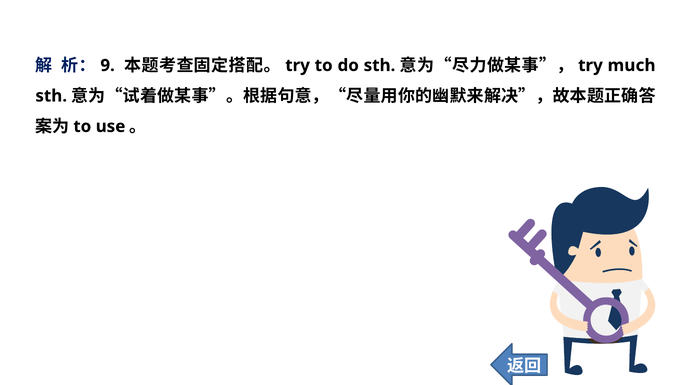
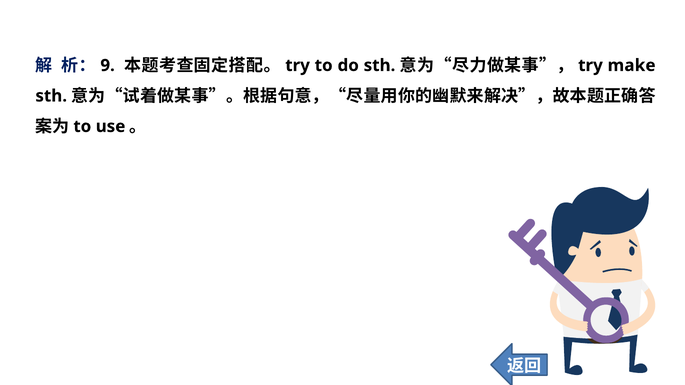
much: much -> make (632, 65)
